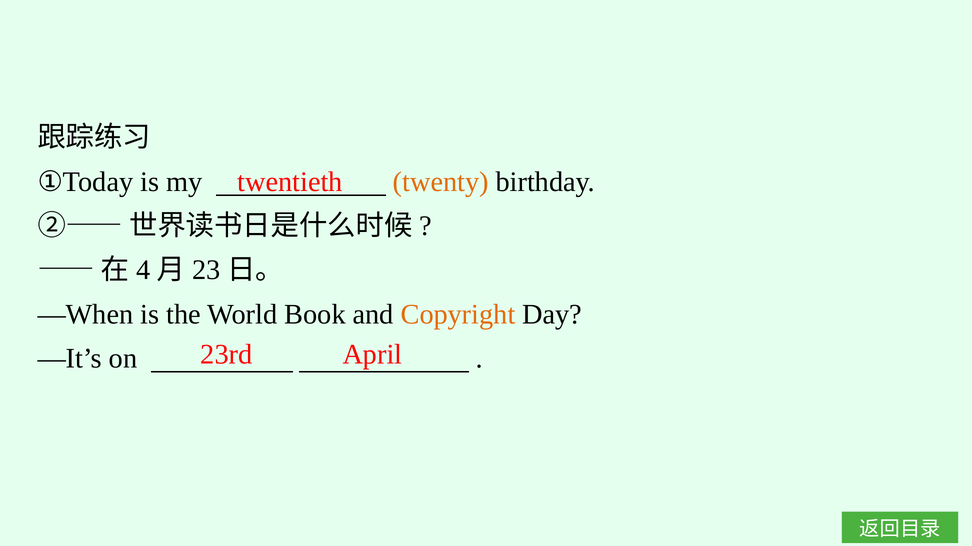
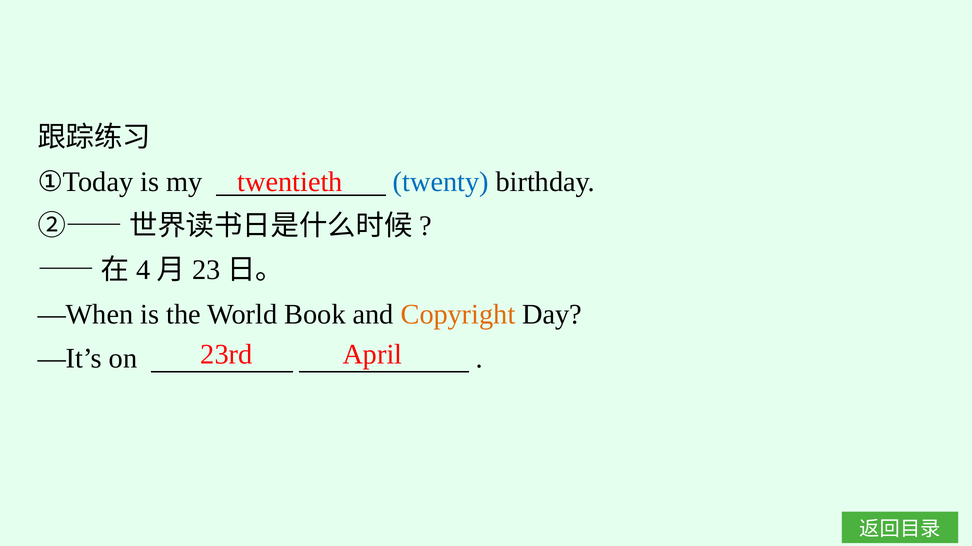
twenty colour: orange -> blue (441, 182)
